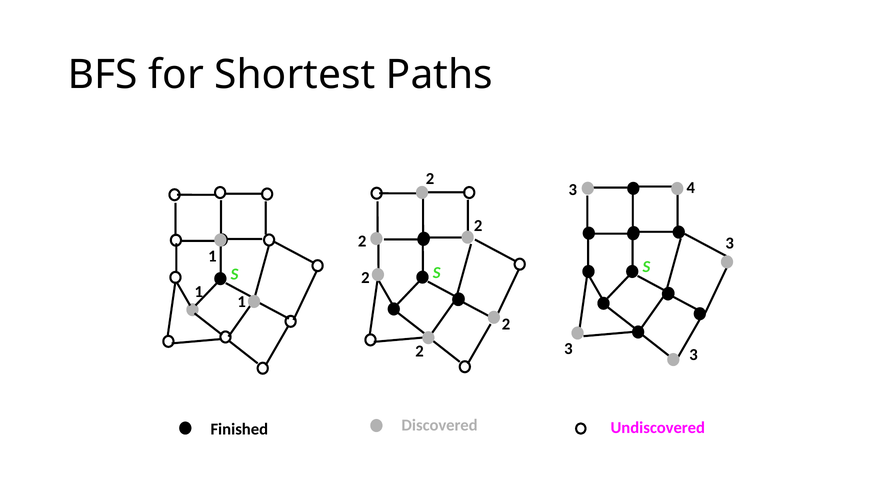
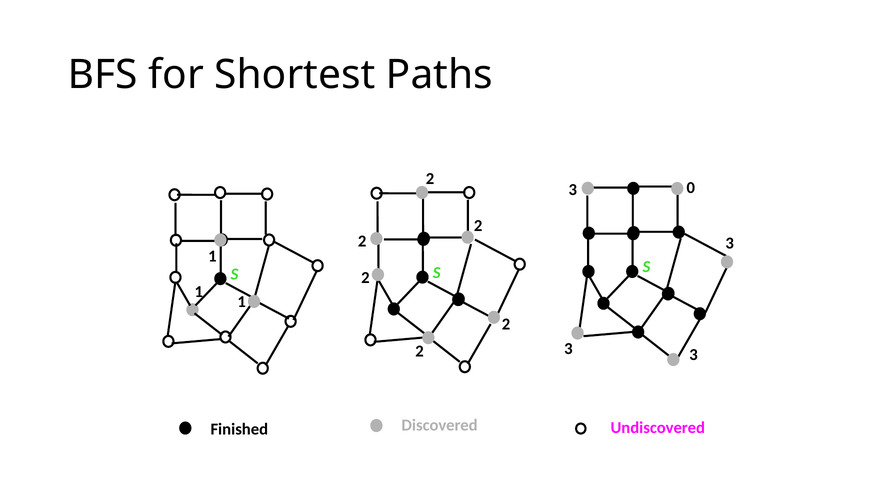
4: 4 -> 0 (691, 188)
